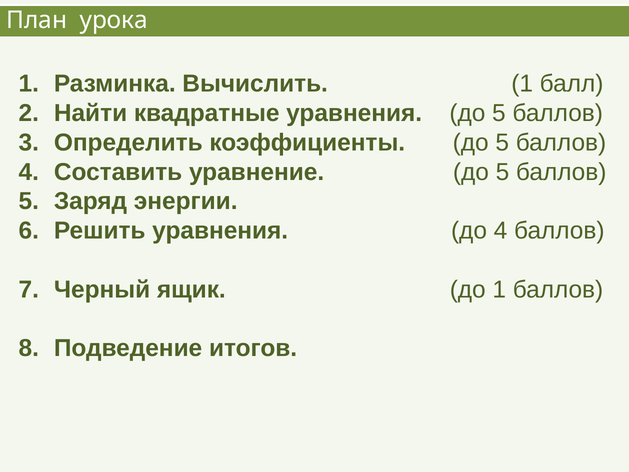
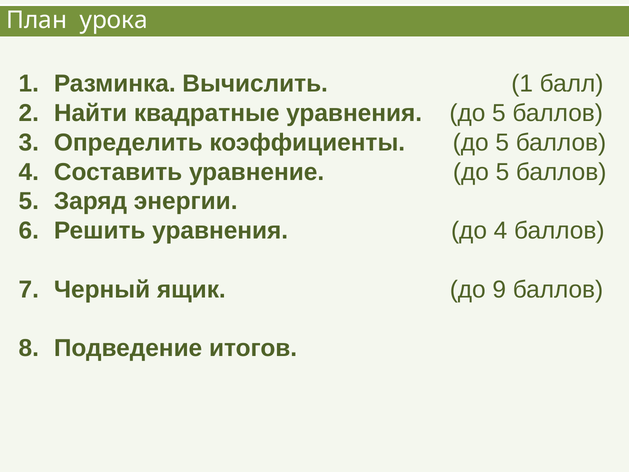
до 1: 1 -> 9 (499, 289)
